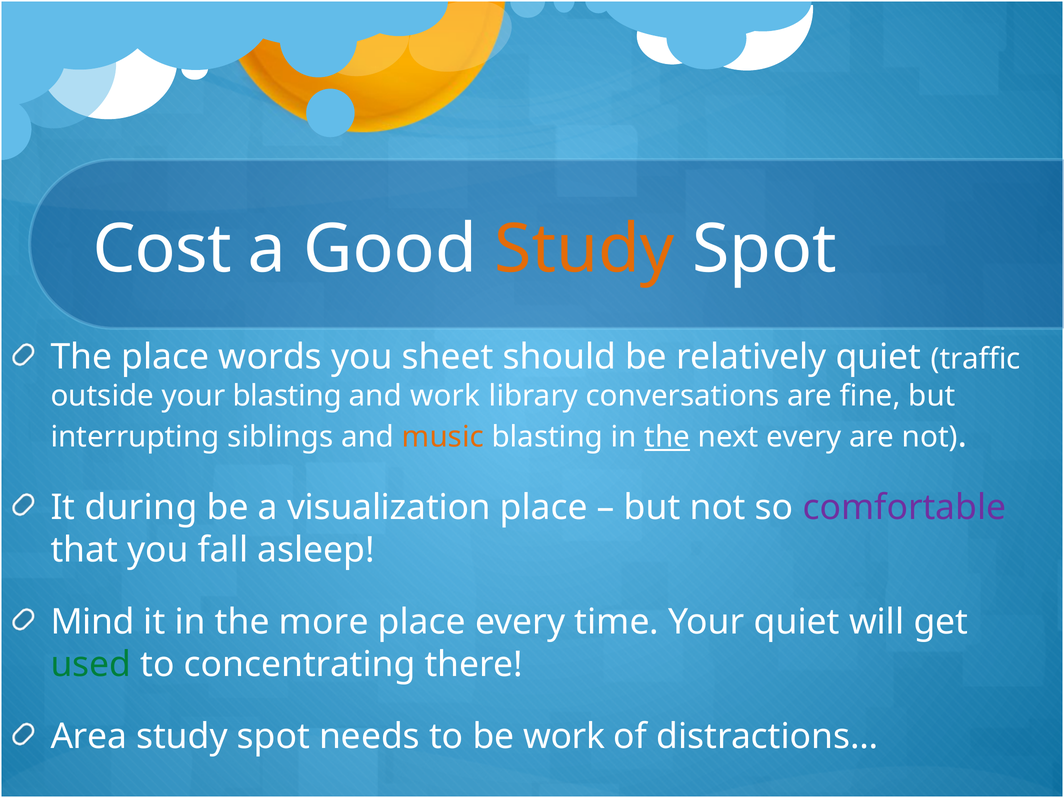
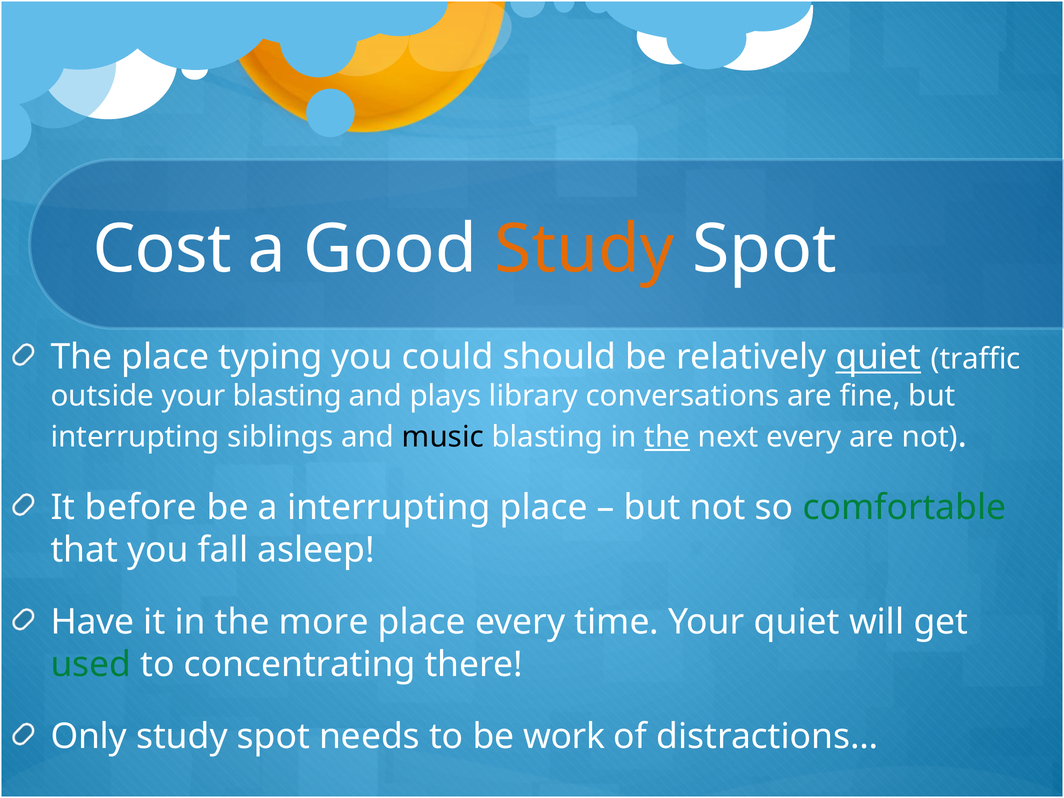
words: words -> typing (270, 357)
sheet: sheet -> could (448, 357)
quiet underline: none -> present (878, 357)
and work: work -> plays (445, 396)
music colour: orange -> black (443, 437)
during: during -> before (141, 507)
a visualization: visualization -> interrupting (389, 507)
comfortable colour: purple -> green (905, 507)
Mind: Mind -> Have (92, 622)
Area: Area -> Only (89, 737)
